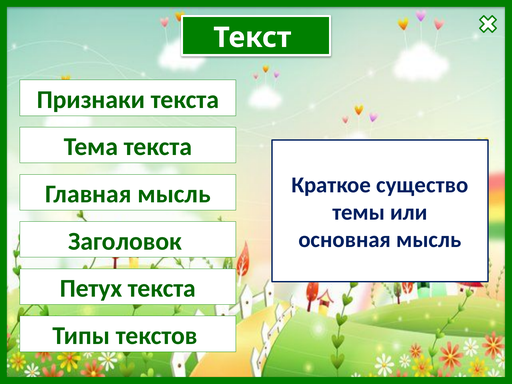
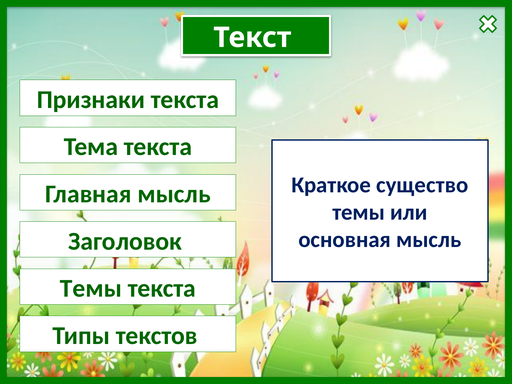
Петух: Петух -> Темы (91, 288)
